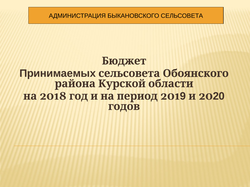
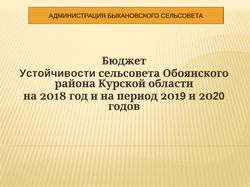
Принимаемых: Принимаемых -> Устойчивости (58, 74)
